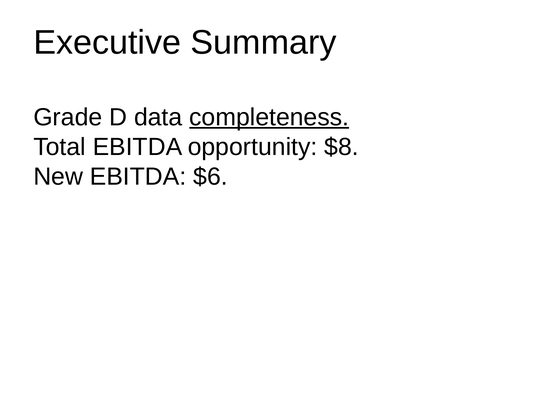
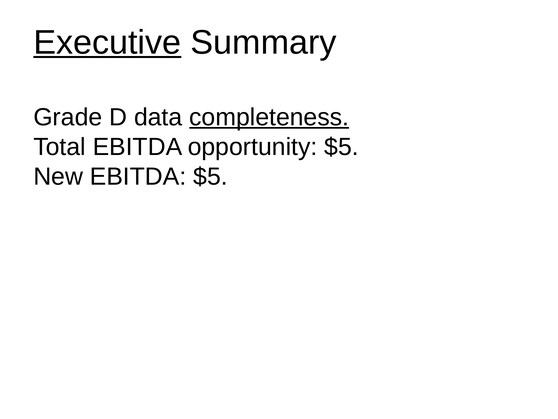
Executive underline: none -> present (107, 42)
opportunity $8: $8 -> $5 (341, 147)
EBITDA $6: $6 -> $5 (211, 177)
